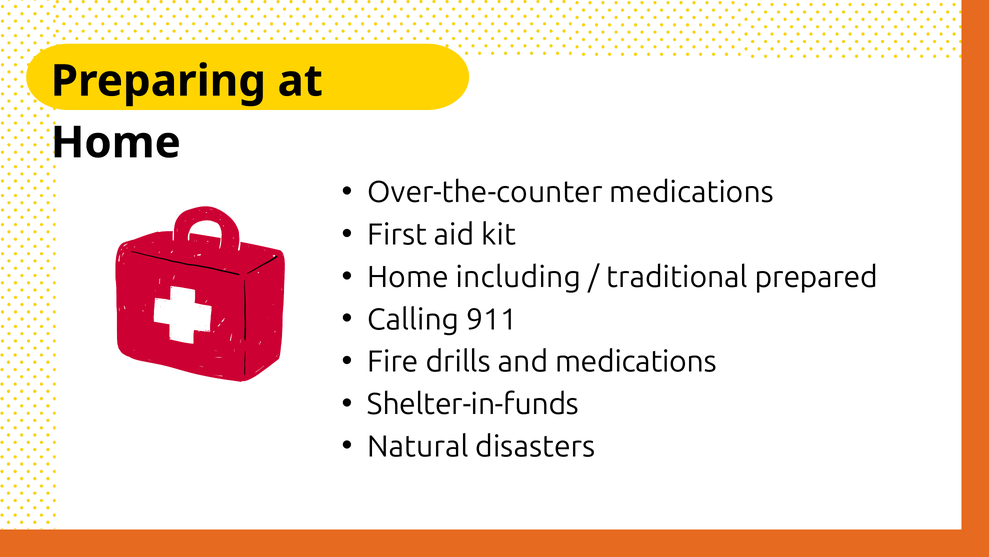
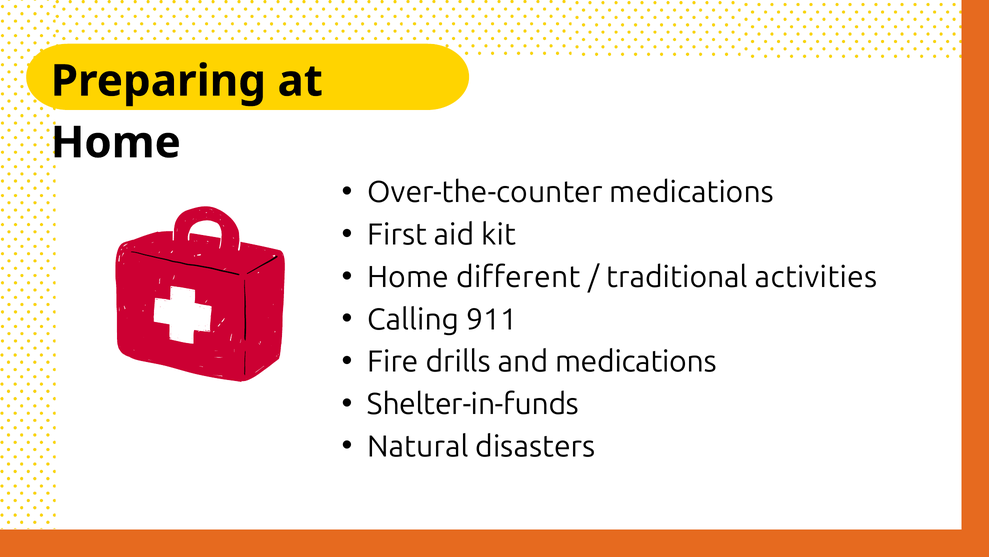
including: including -> different (518, 277)
prepared: prepared -> activities (816, 277)
